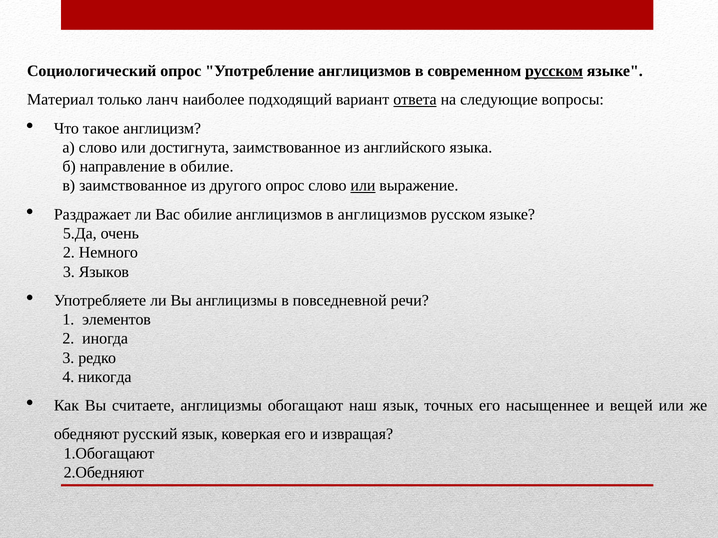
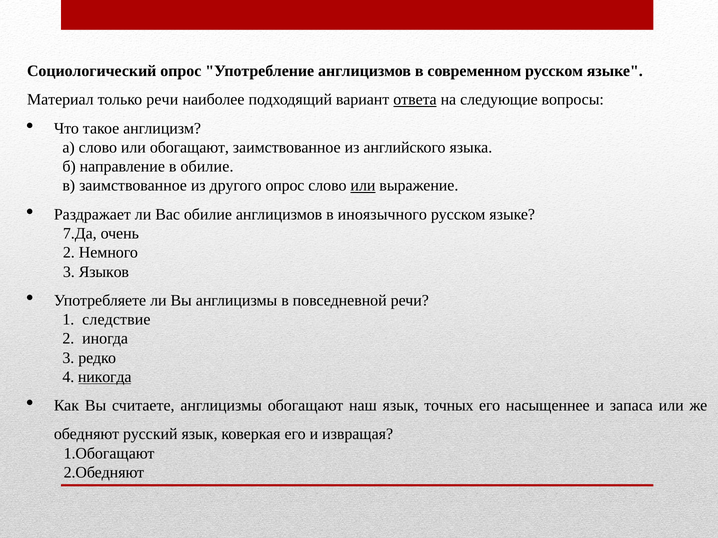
русском underline: present -> none (554, 71)
только ланч: ланч -> речи (162, 100)
или достигнута: достигнута -> обогащают (189, 148)
в англицизмов: англицизмов -> иноязычного (382, 215)
5.Да: 5.Да -> 7.Да (80, 234)
элементов: элементов -> следствие (116, 320)
никогда underline: none -> present (105, 377)
вещей: вещей -> запаса (631, 406)
